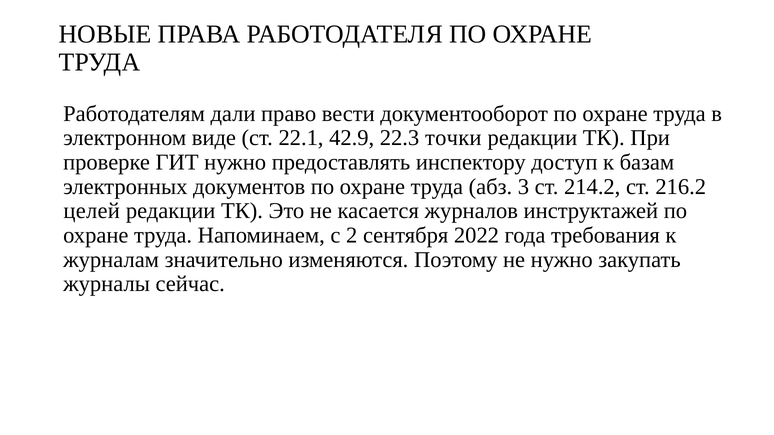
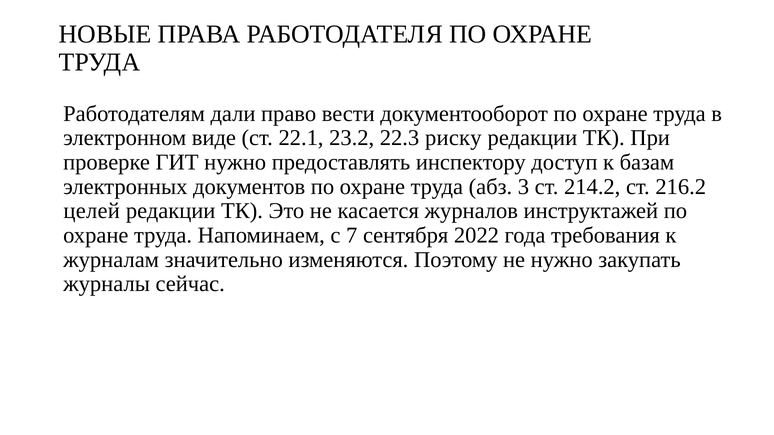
42.9: 42.9 -> 23.2 (352, 138)
точки: точки -> риску (453, 138)
2: 2 -> 7 (352, 235)
